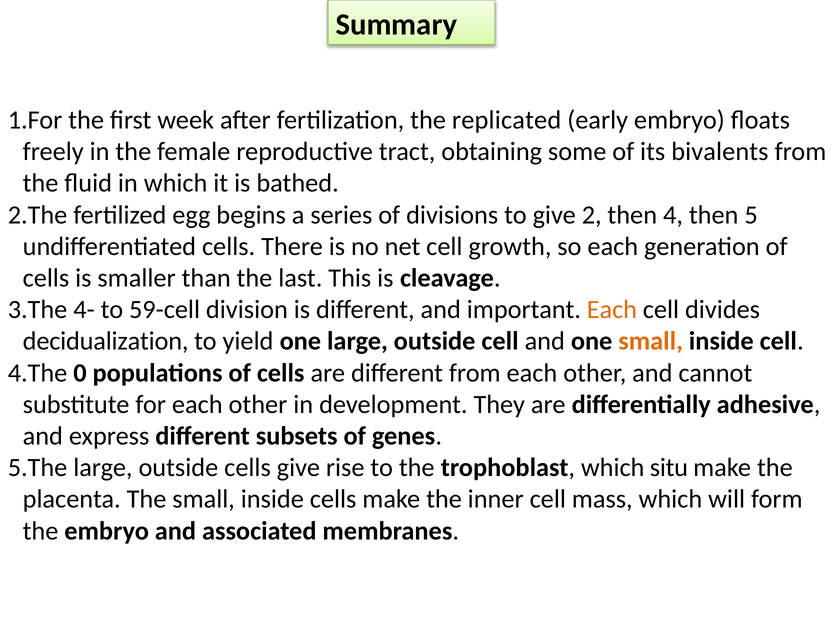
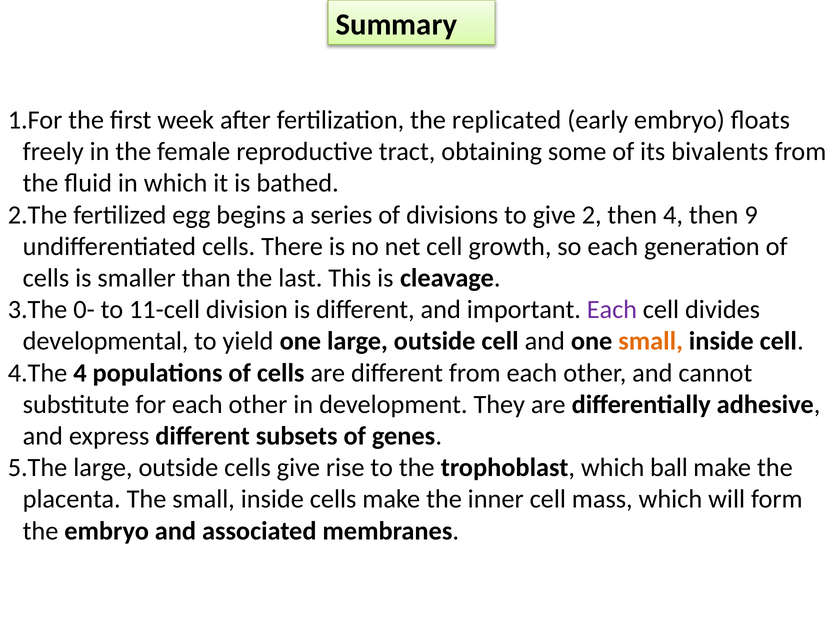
5: 5 -> 9 (751, 215)
4-: 4- -> 0- (84, 310)
59-cell: 59-cell -> 11-cell (165, 310)
Each colour: orange -> purple (612, 310)
decidualization: decidualization -> developmental (106, 341)
0: 0 -> 4 (80, 373)
situ: situ -> ball (669, 468)
